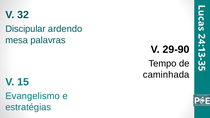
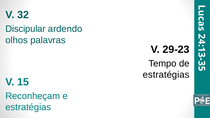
mesa: mesa -> olhos (17, 40)
29-90: 29-90 -> 29-23 (176, 49)
caminhada: caminhada -> estratégias (166, 75)
Evangelismo: Evangelismo -> Reconheçam (33, 96)
